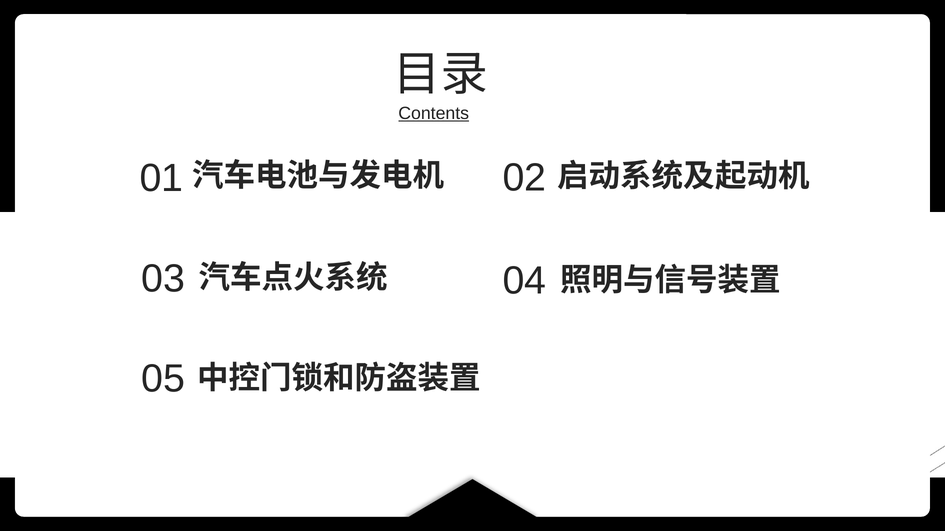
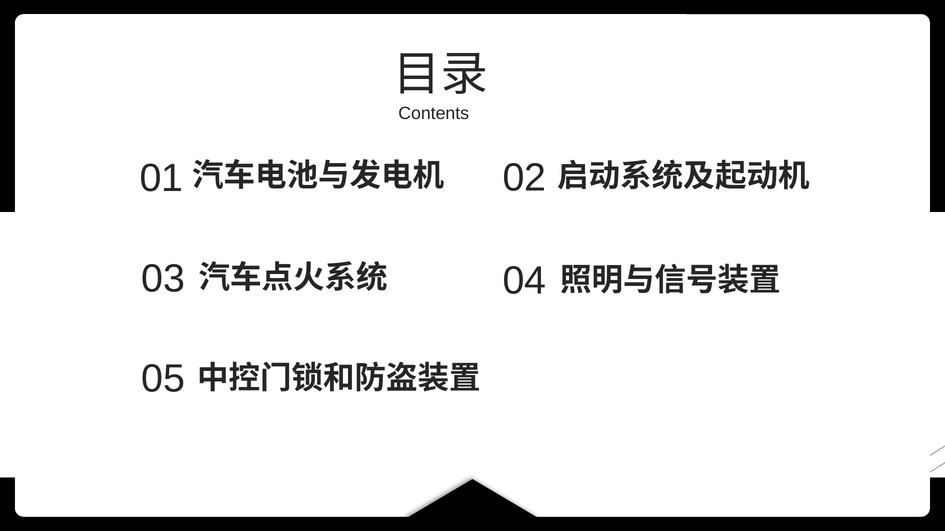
Contents underline: present -> none (434, 113)
